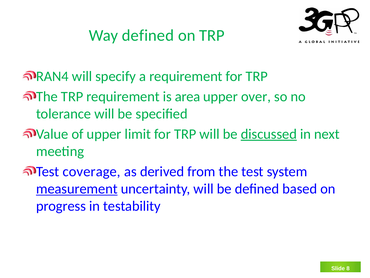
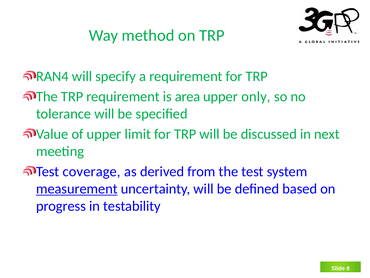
Way defined: defined -> method (148, 35)
over: over -> only (256, 96)
discussed underline: present -> none (269, 134)
